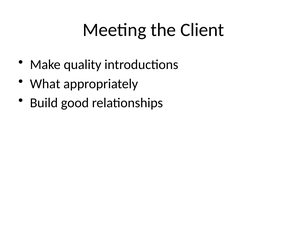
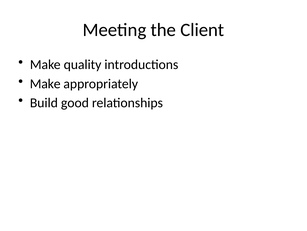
What: What -> Make (45, 83)
